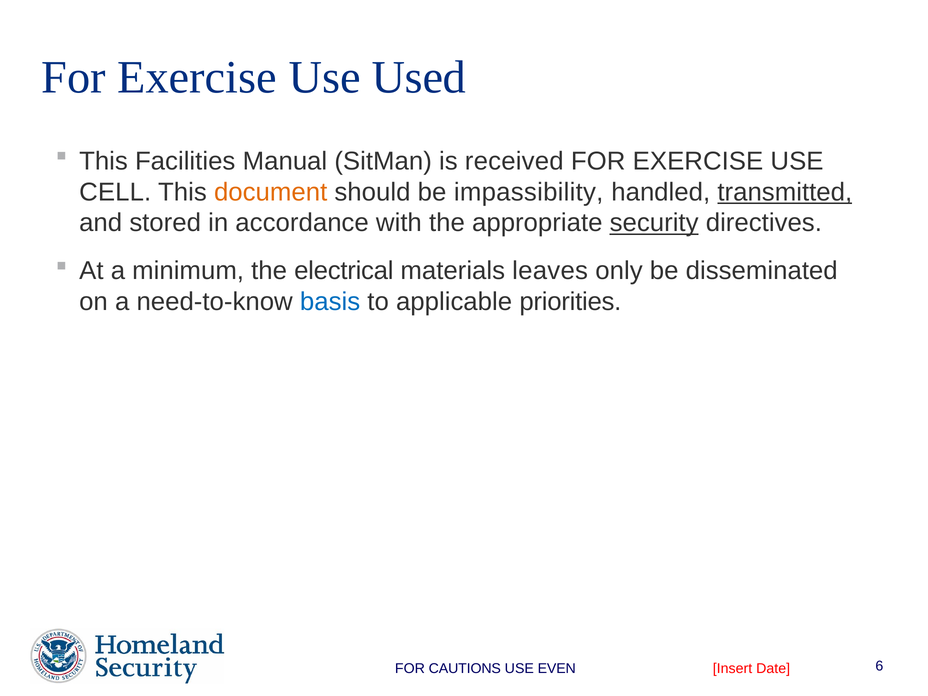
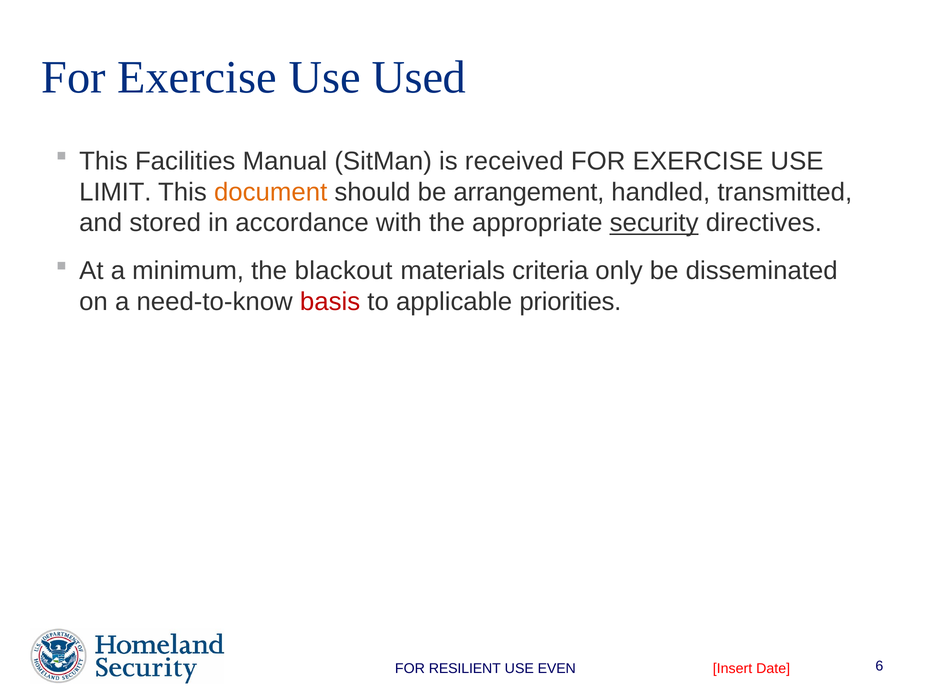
CELL: CELL -> LIMIT (115, 192)
impassibility: impassibility -> arrangement (529, 192)
transmitted underline: present -> none (785, 192)
electrical: electrical -> blackout (344, 271)
leaves: leaves -> criteria (550, 271)
basis colour: blue -> red (330, 302)
CAUTIONS: CAUTIONS -> RESILIENT (465, 668)
